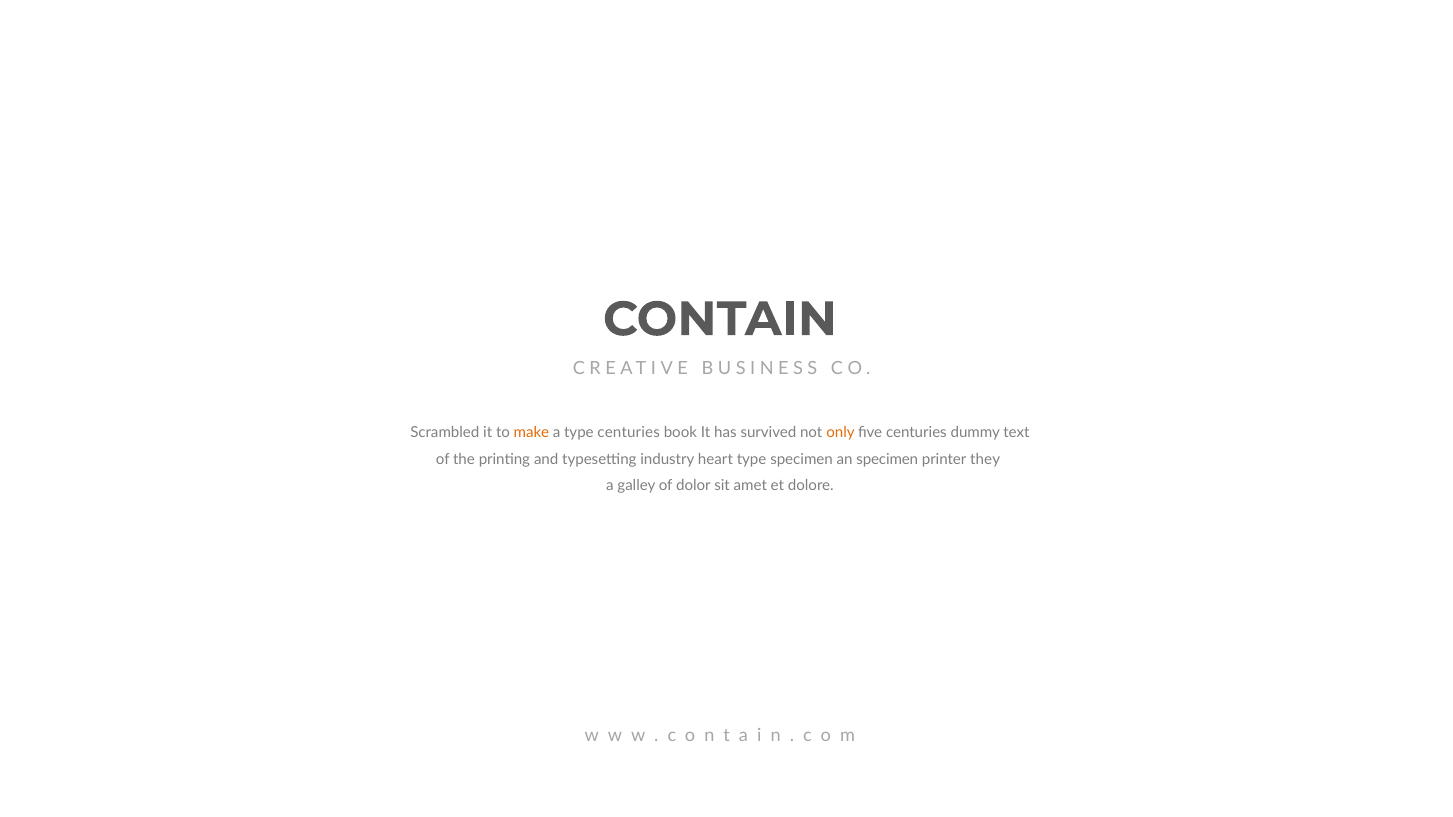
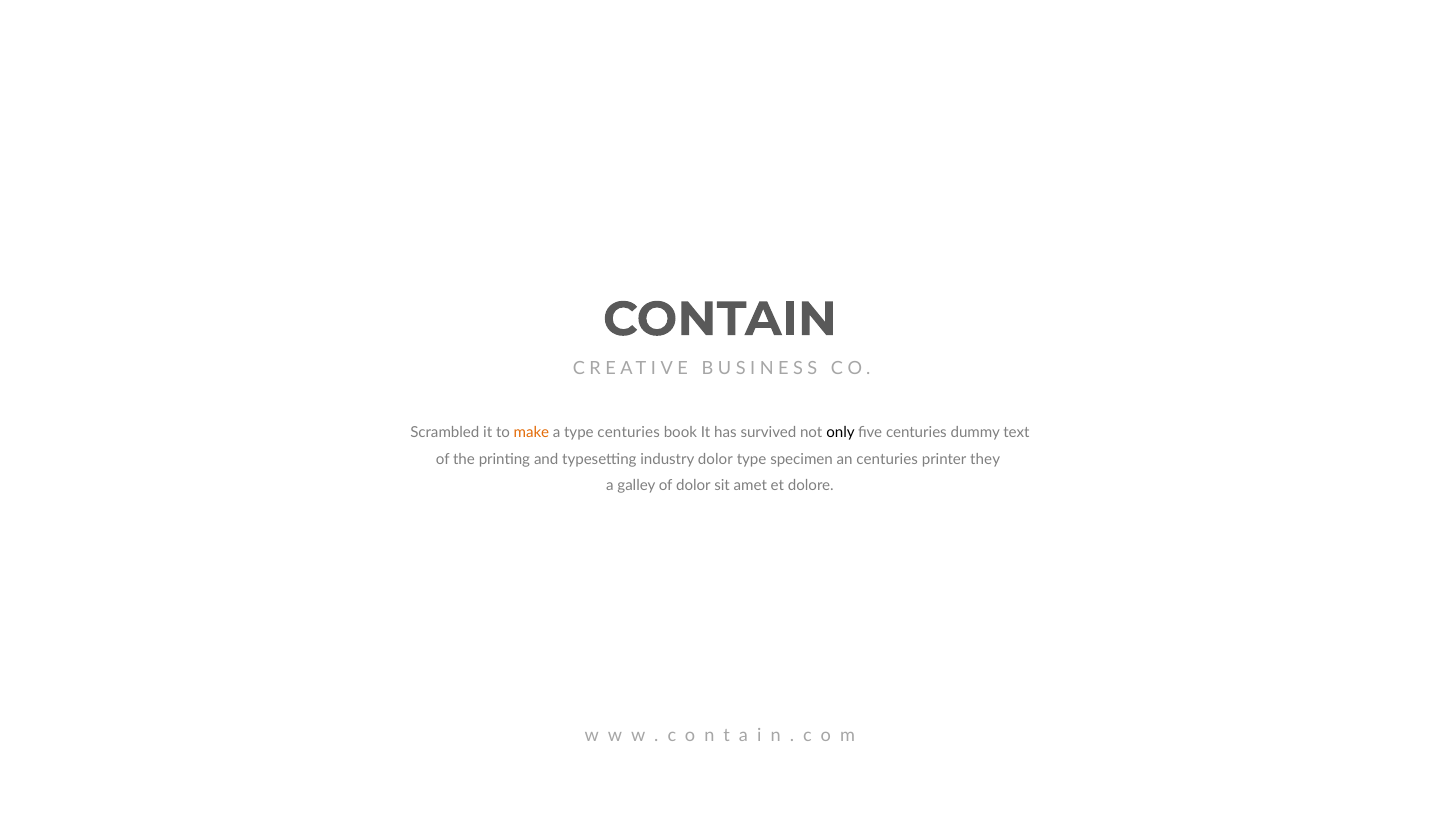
only colour: orange -> black (840, 433)
industry heart: heart -> dolor (715, 459)
an specimen: specimen -> centuries (887, 459)
